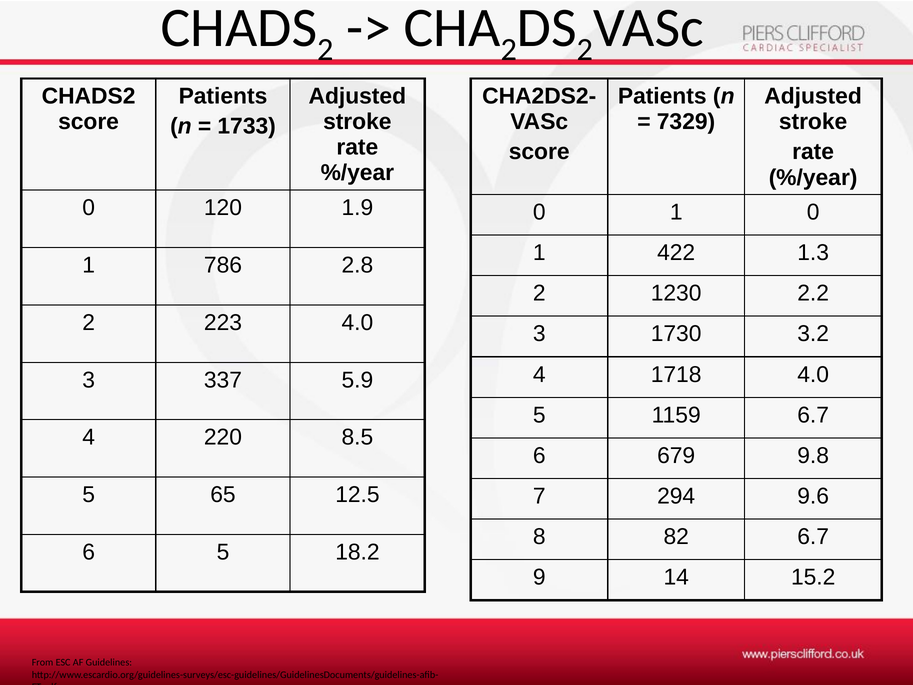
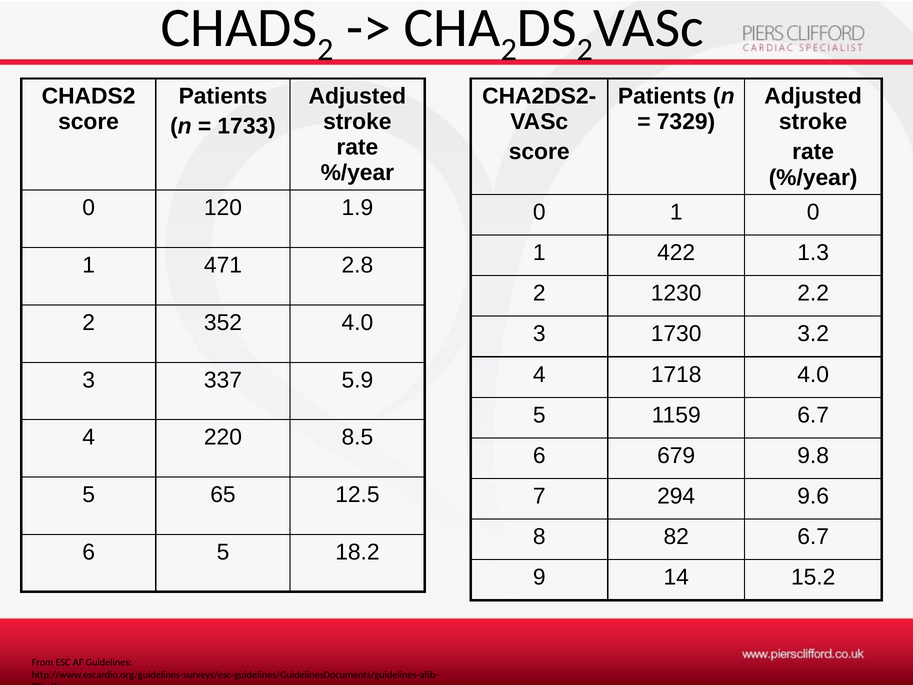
786: 786 -> 471 (223, 265)
223: 223 -> 352 (223, 322)
